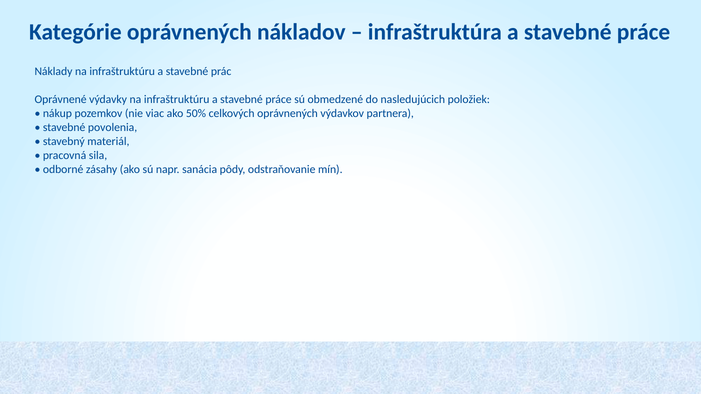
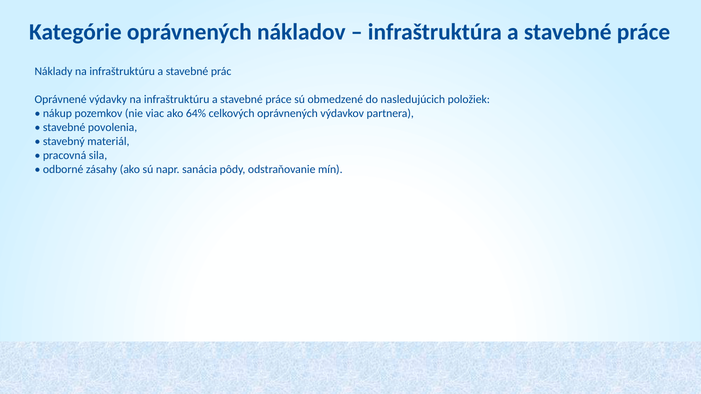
50%: 50% -> 64% (196, 114)
